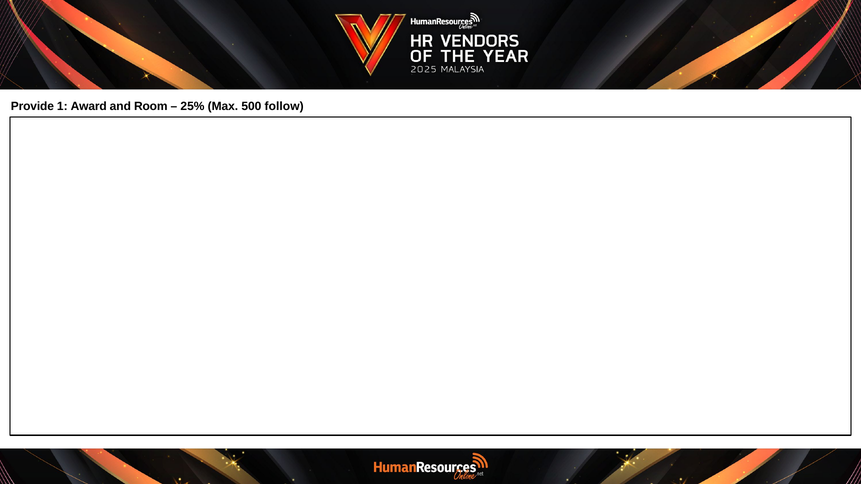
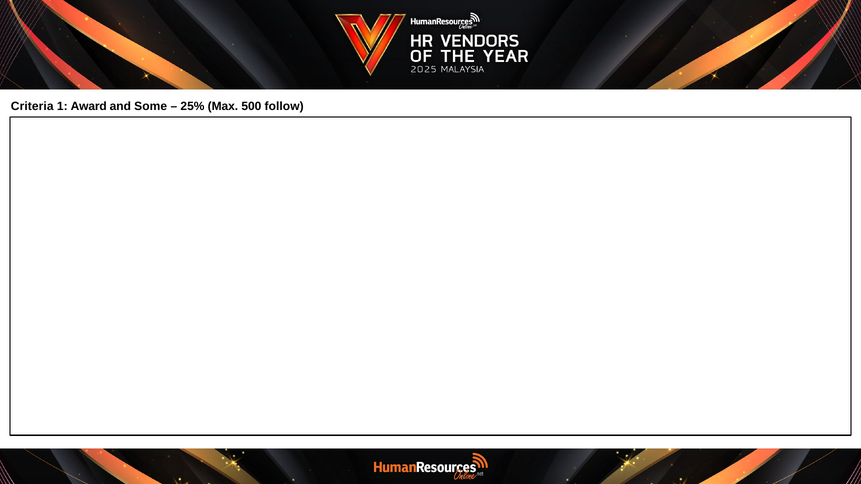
Provide: Provide -> Criteria (32, 106)
Room: Room -> Some (151, 106)
